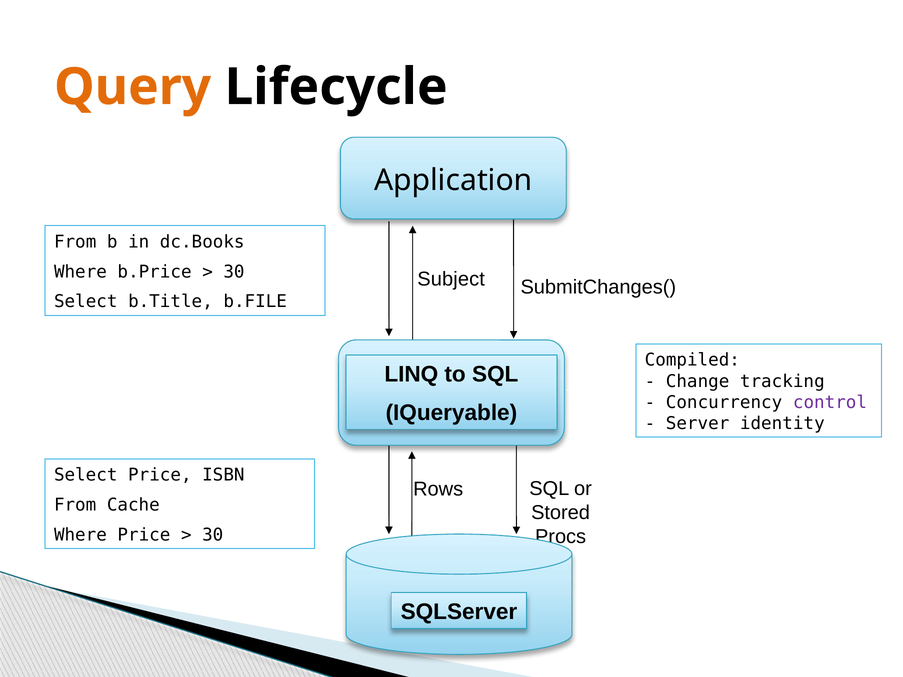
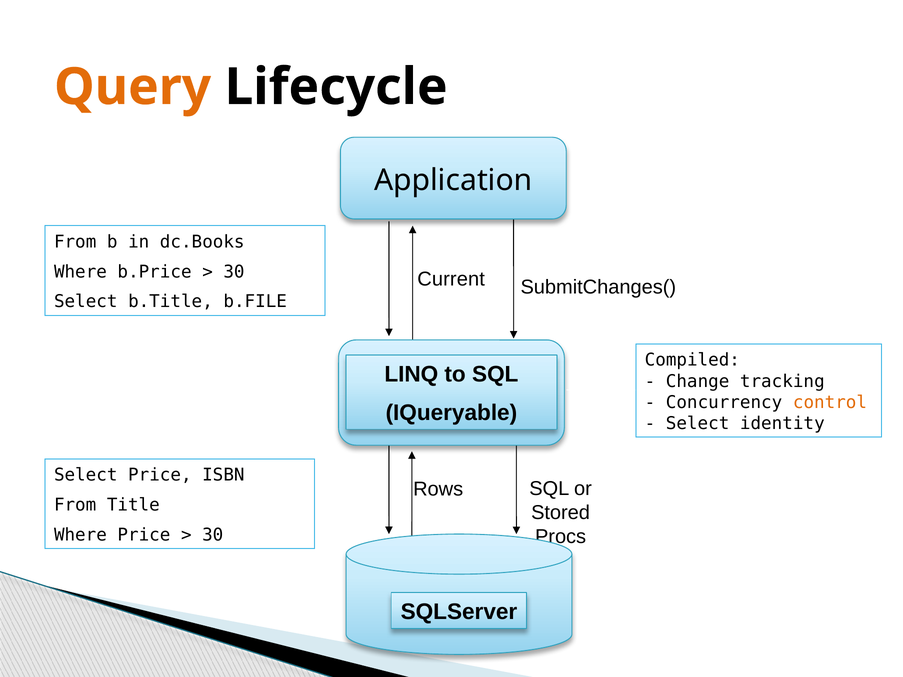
Subject: Subject -> Current (451, 279)
control colour: purple -> orange (830, 402)
Server: Server -> Select (698, 424)
Cache: Cache -> Title (133, 505)
